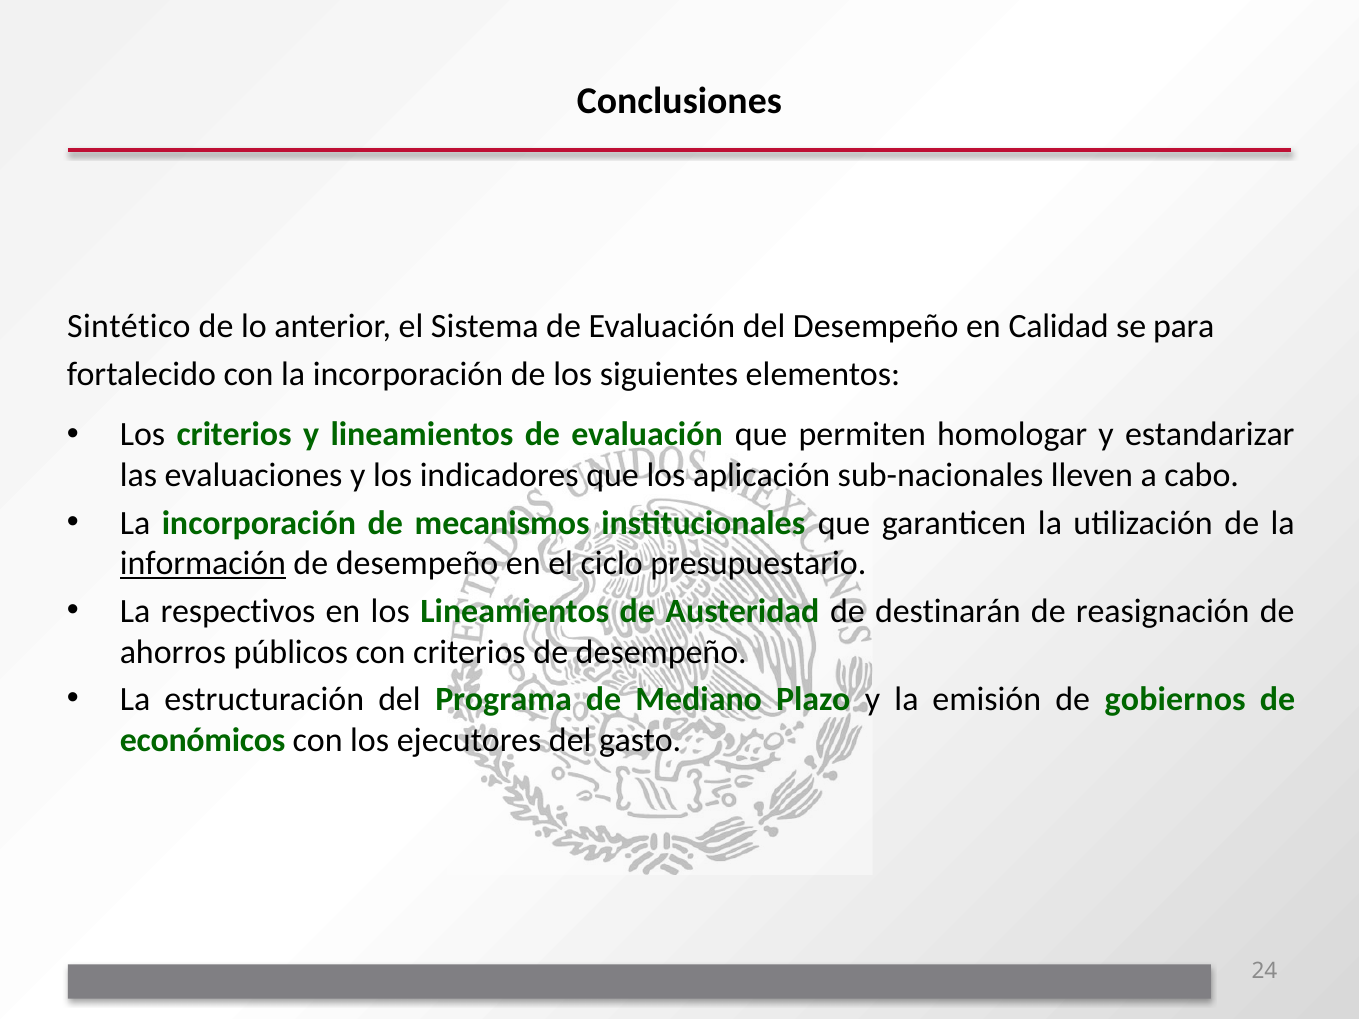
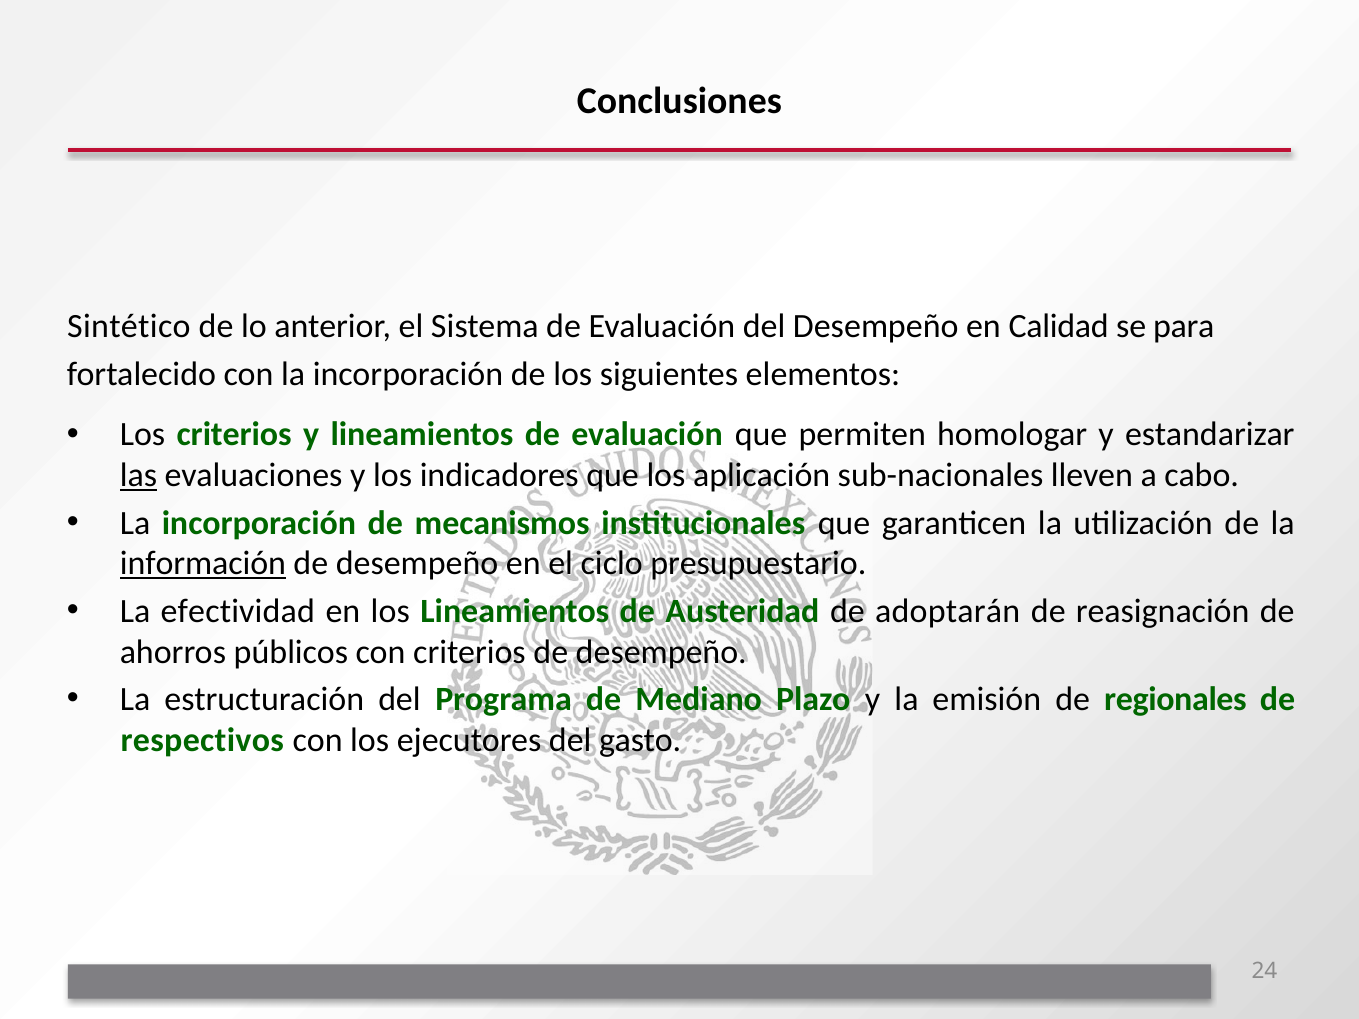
las underline: none -> present (138, 476)
respectivos: respectivos -> efectividad (238, 611)
destinarán: destinarán -> adoptarán (948, 611)
gobiernos: gobiernos -> regionales (1175, 700)
económicos: económicos -> respectivos (202, 741)
